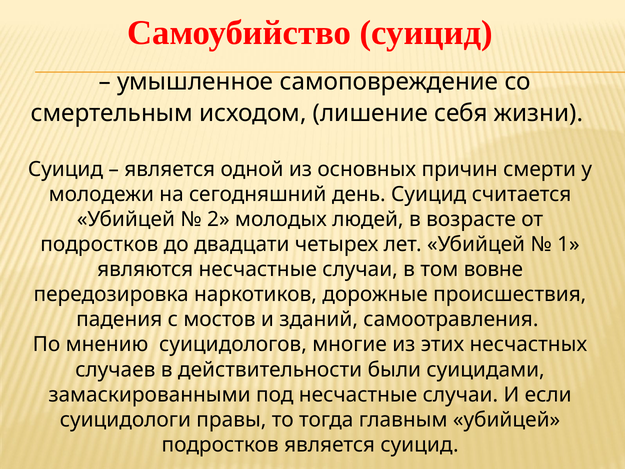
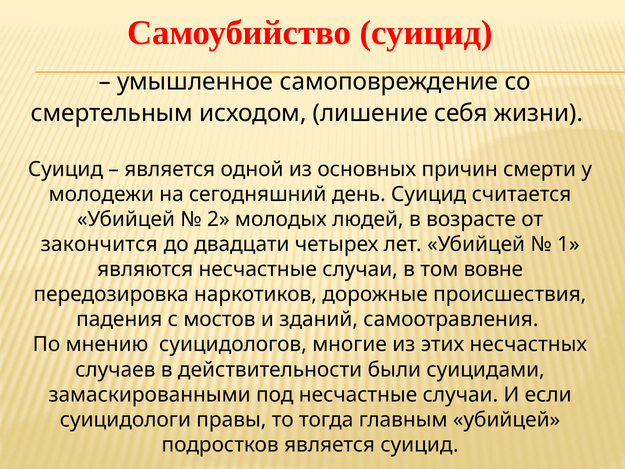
подростков: подростков -> закончится (99, 244)
